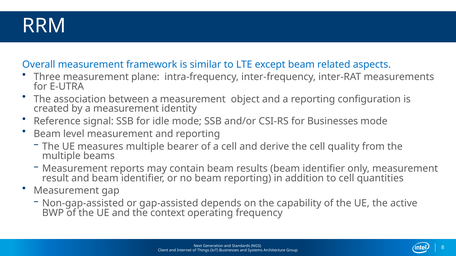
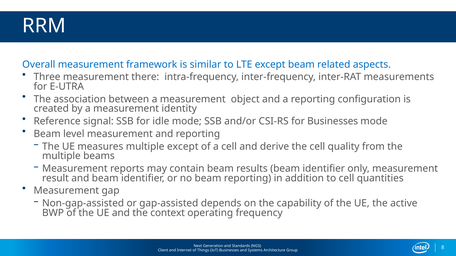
plane: plane -> there (145, 77)
multiple bearer: bearer -> except (183, 147)
